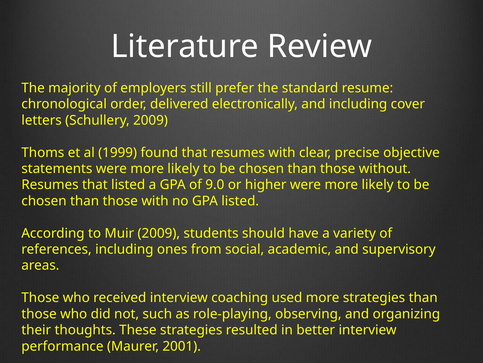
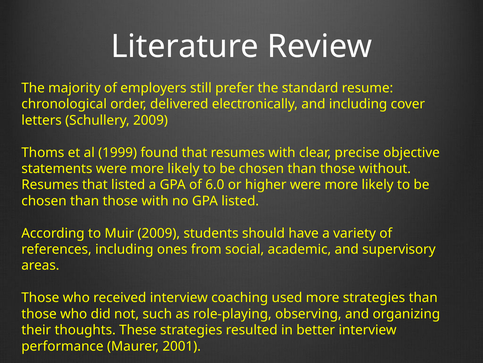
9.0: 9.0 -> 6.0 (215, 184)
